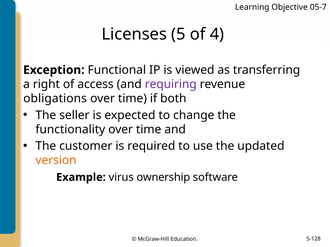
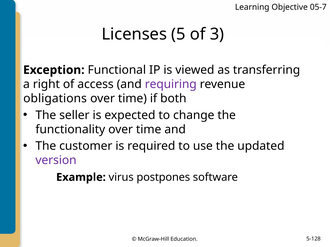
4: 4 -> 3 (217, 34)
version colour: orange -> purple (56, 161)
ownership: ownership -> postpones (163, 178)
